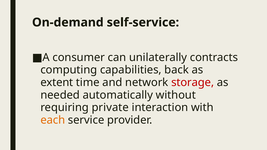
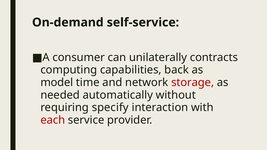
extent: extent -> model (57, 83)
private: private -> specify (110, 108)
each colour: orange -> red (53, 120)
